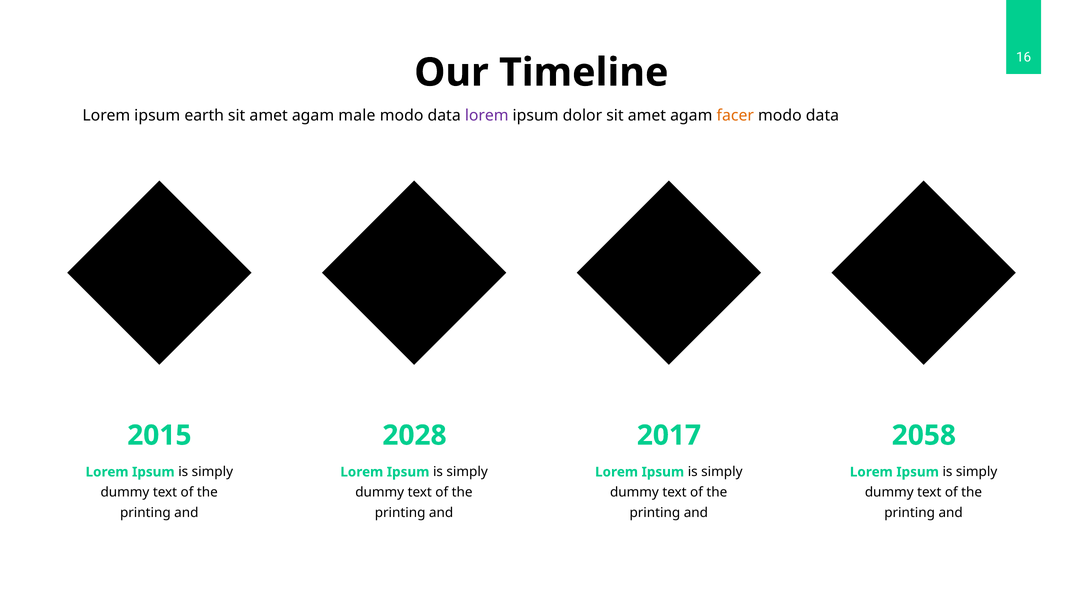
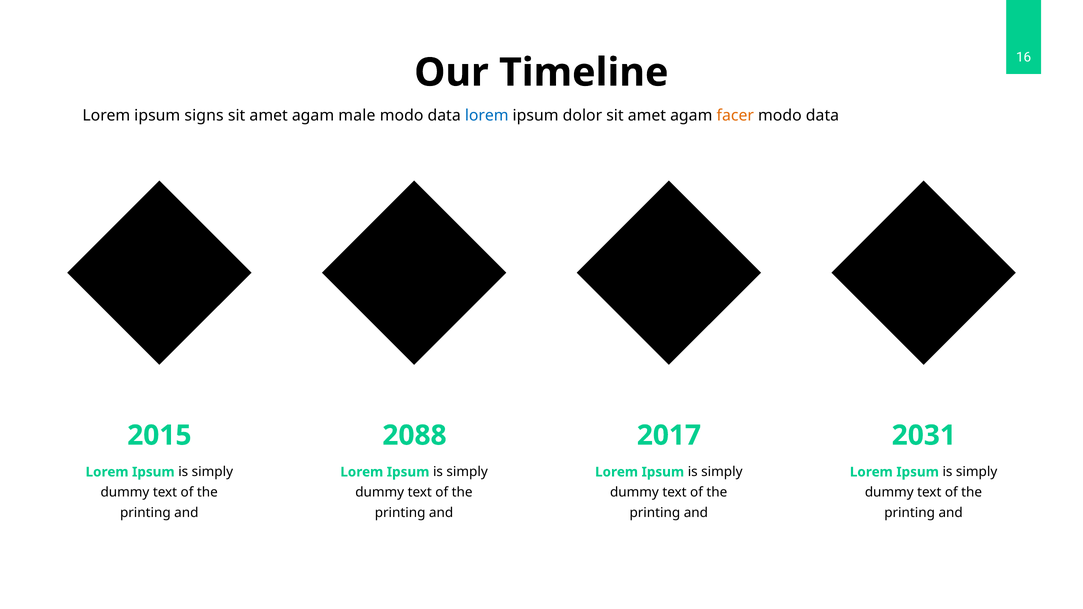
earth: earth -> signs (204, 115)
lorem colour: purple -> blue (487, 115)
2028: 2028 -> 2088 (414, 436)
2058: 2058 -> 2031 (924, 436)
